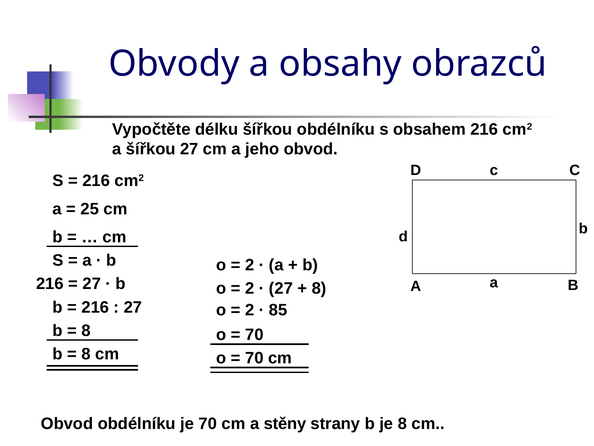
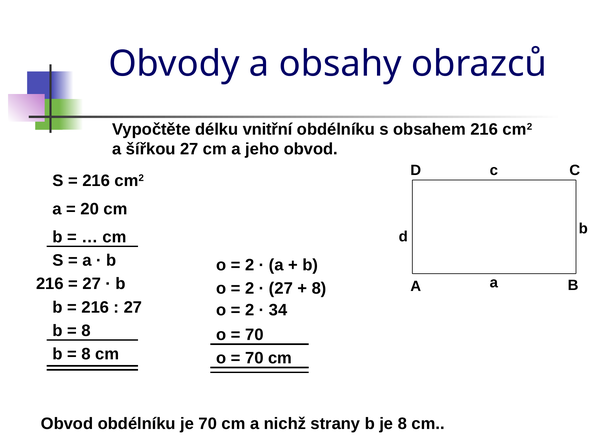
délku šířkou: šířkou -> vnitřní (268, 129)
25: 25 -> 20 (90, 209)
85: 85 -> 34 (278, 310)
stěny: stěny -> nichž (285, 423)
